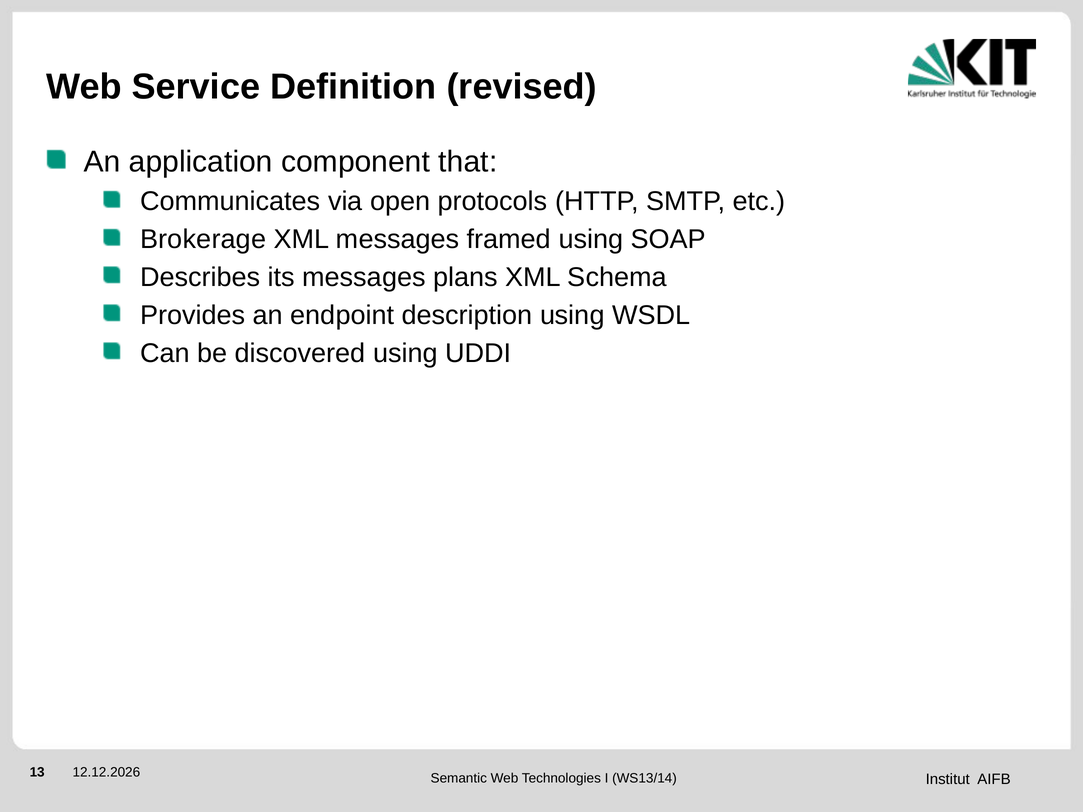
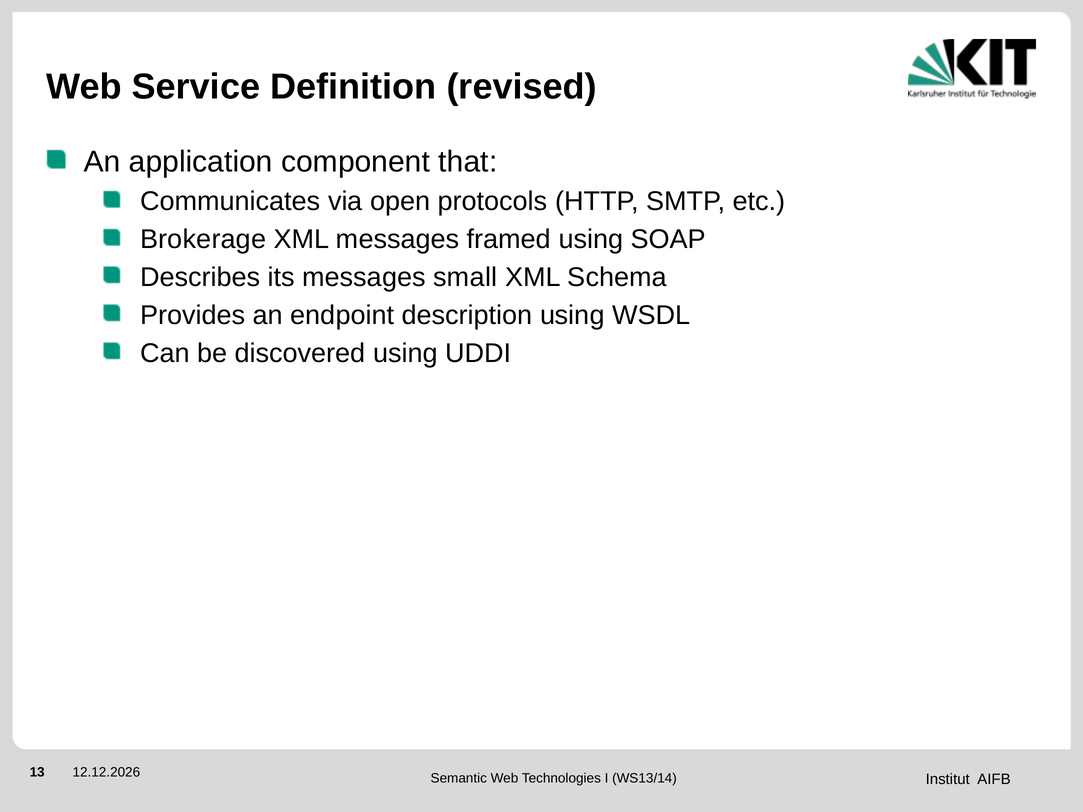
plans: plans -> small (465, 277)
